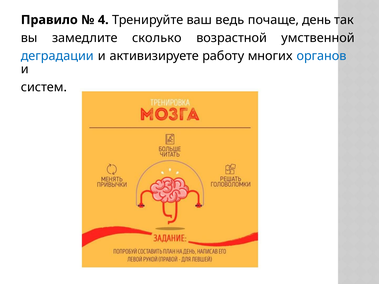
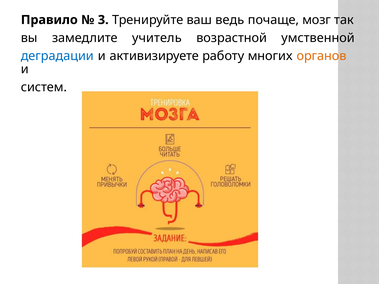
4: 4 -> 3 (103, 20)
день: день -> мозг (317, 20)
сколько: сколько -> учитель (157, 38)
органов colour: blue -> orange (322, 56)
